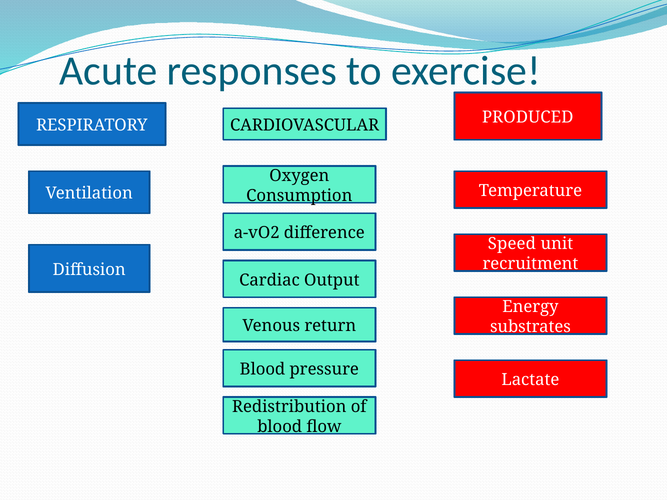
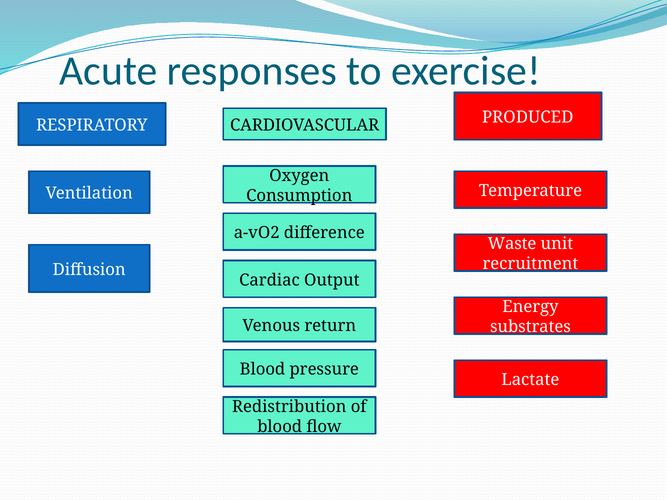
Speed: Speed -> Waste (512, 244)
